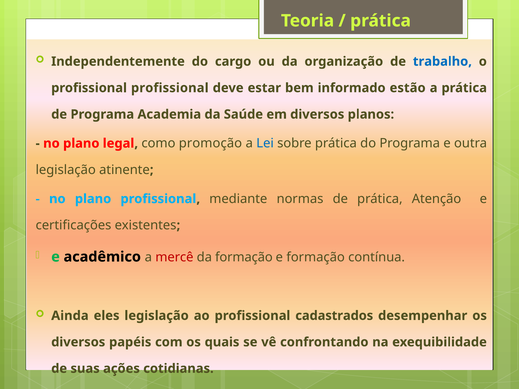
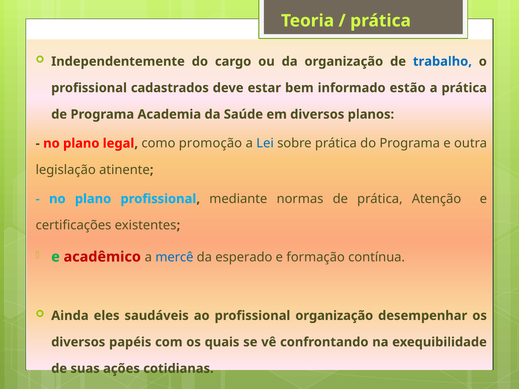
profissional profissional: profissional -> cadastrados (170, 88)
acadêmico colour: black -> red (102, 257)
mercê colour: red -> blue (174, 257)
da formação: formação -> esperado (244, 257)
eles legislação: legislação -> saudáveis (157, 316)
profissional cadastrados: cadastrados -> organização (334, 316)
